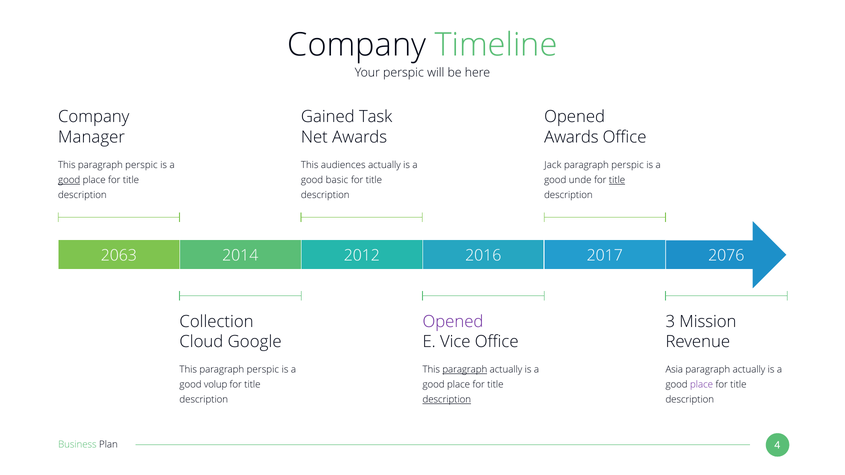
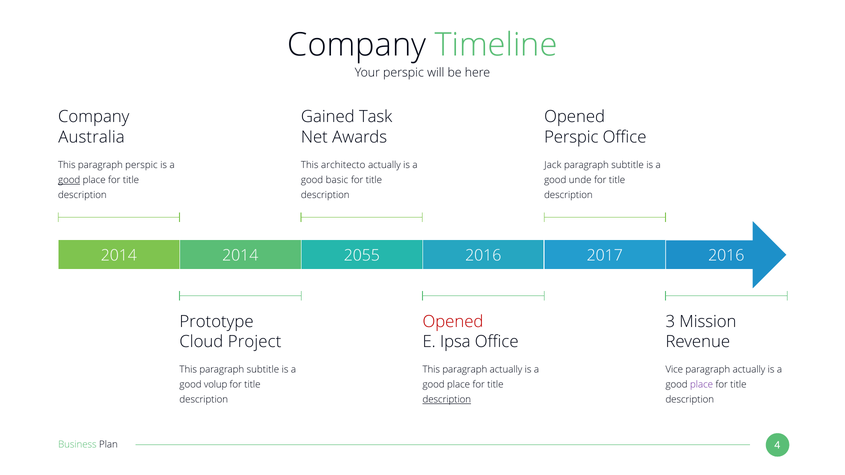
Manager: Manager -> Australia (92, 137)
Awards: Awards -> Perspic (571, 137)
audiences: audiences -> architecto (343, 165)
perspic: perspic -> subtitle (628, 165)
title underline: present -> none (617, 180)
2063: 2063 -> 2014 (119, 256)
2012: 2012 -> 2055 (362, 256)
2017 2076: 2076 -> 2016 (726, 256)
Collection: Collection -> Prototype (217, 322)
Opened colour: purple -> red (453, 322)
Google: Google -> Project (255, 342)
Vice: Vice -> Ipsa (455, 342)
perspic: perspic -> subtitle (263, 370)
paragraph underline: present -> none (465, 370)
Asia: Asia -> Vice (674, 370)
